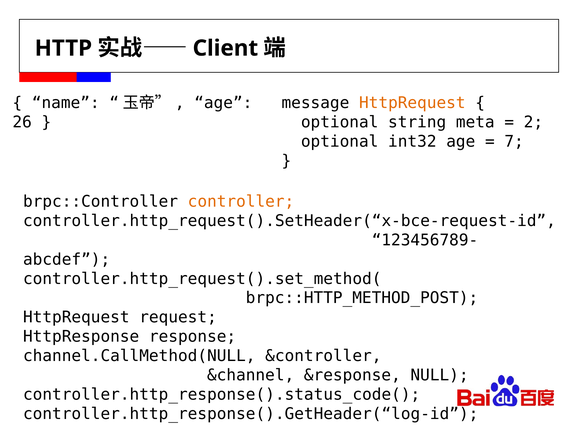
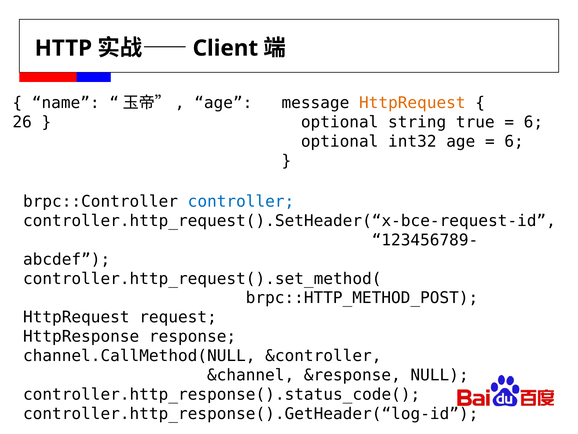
meta: meta -> true (475, 122)
2: 2 -> 6 (533, 122)
7: 7 -> 6 (514, 141)
controller colour: orange -> blue (241, 201)
